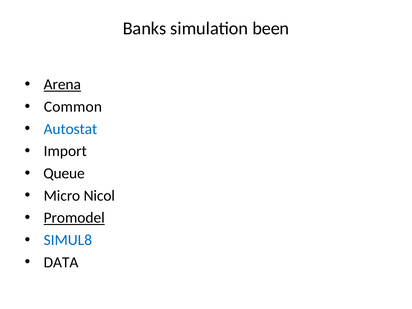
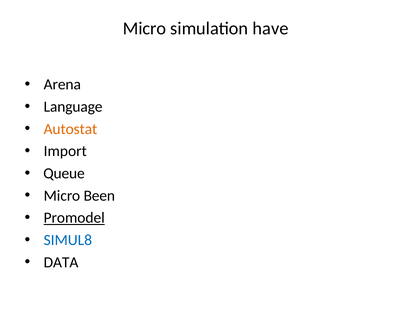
Banks: Banks -> Micro (145, 28)
been: been -> have (271, 28)
Arena underline: present -> none (62, 85)
Common: Common -> Language (73, 107)
Autostat colour: blue -> orange (70, 129)
Nicol: Nicol -> Been (99, 196)
